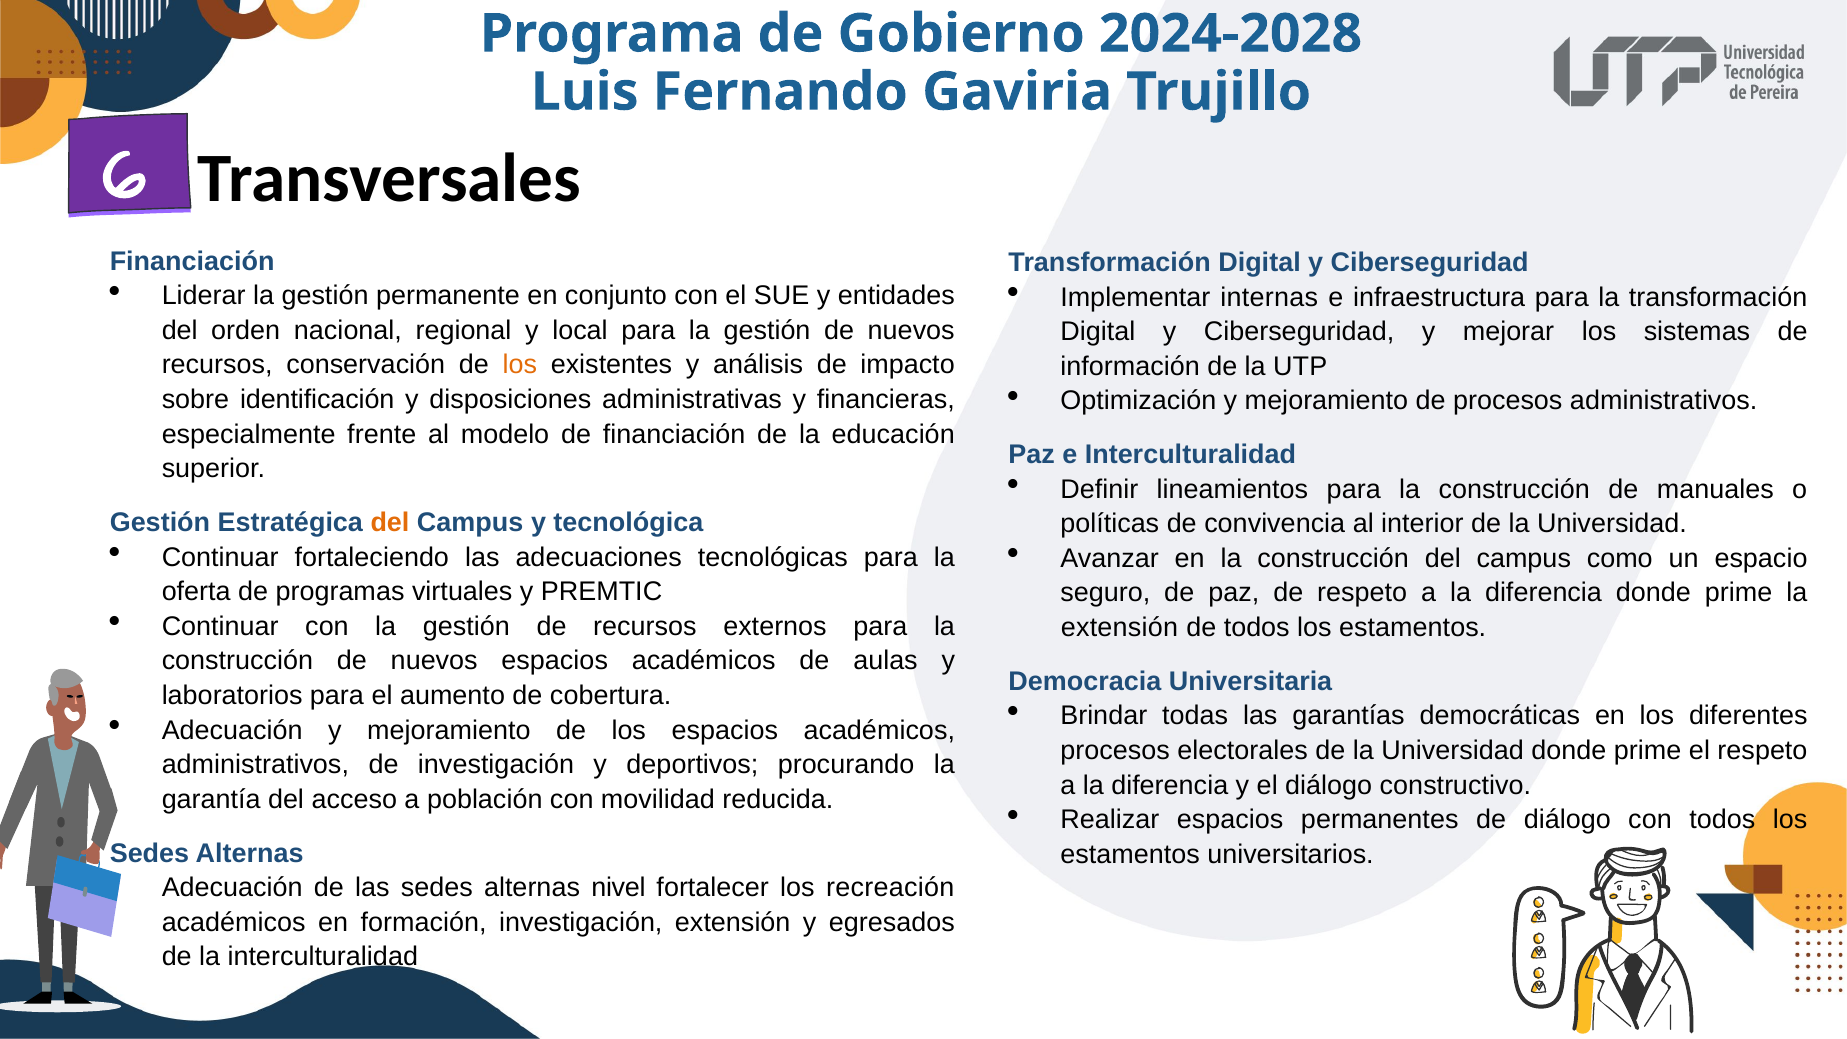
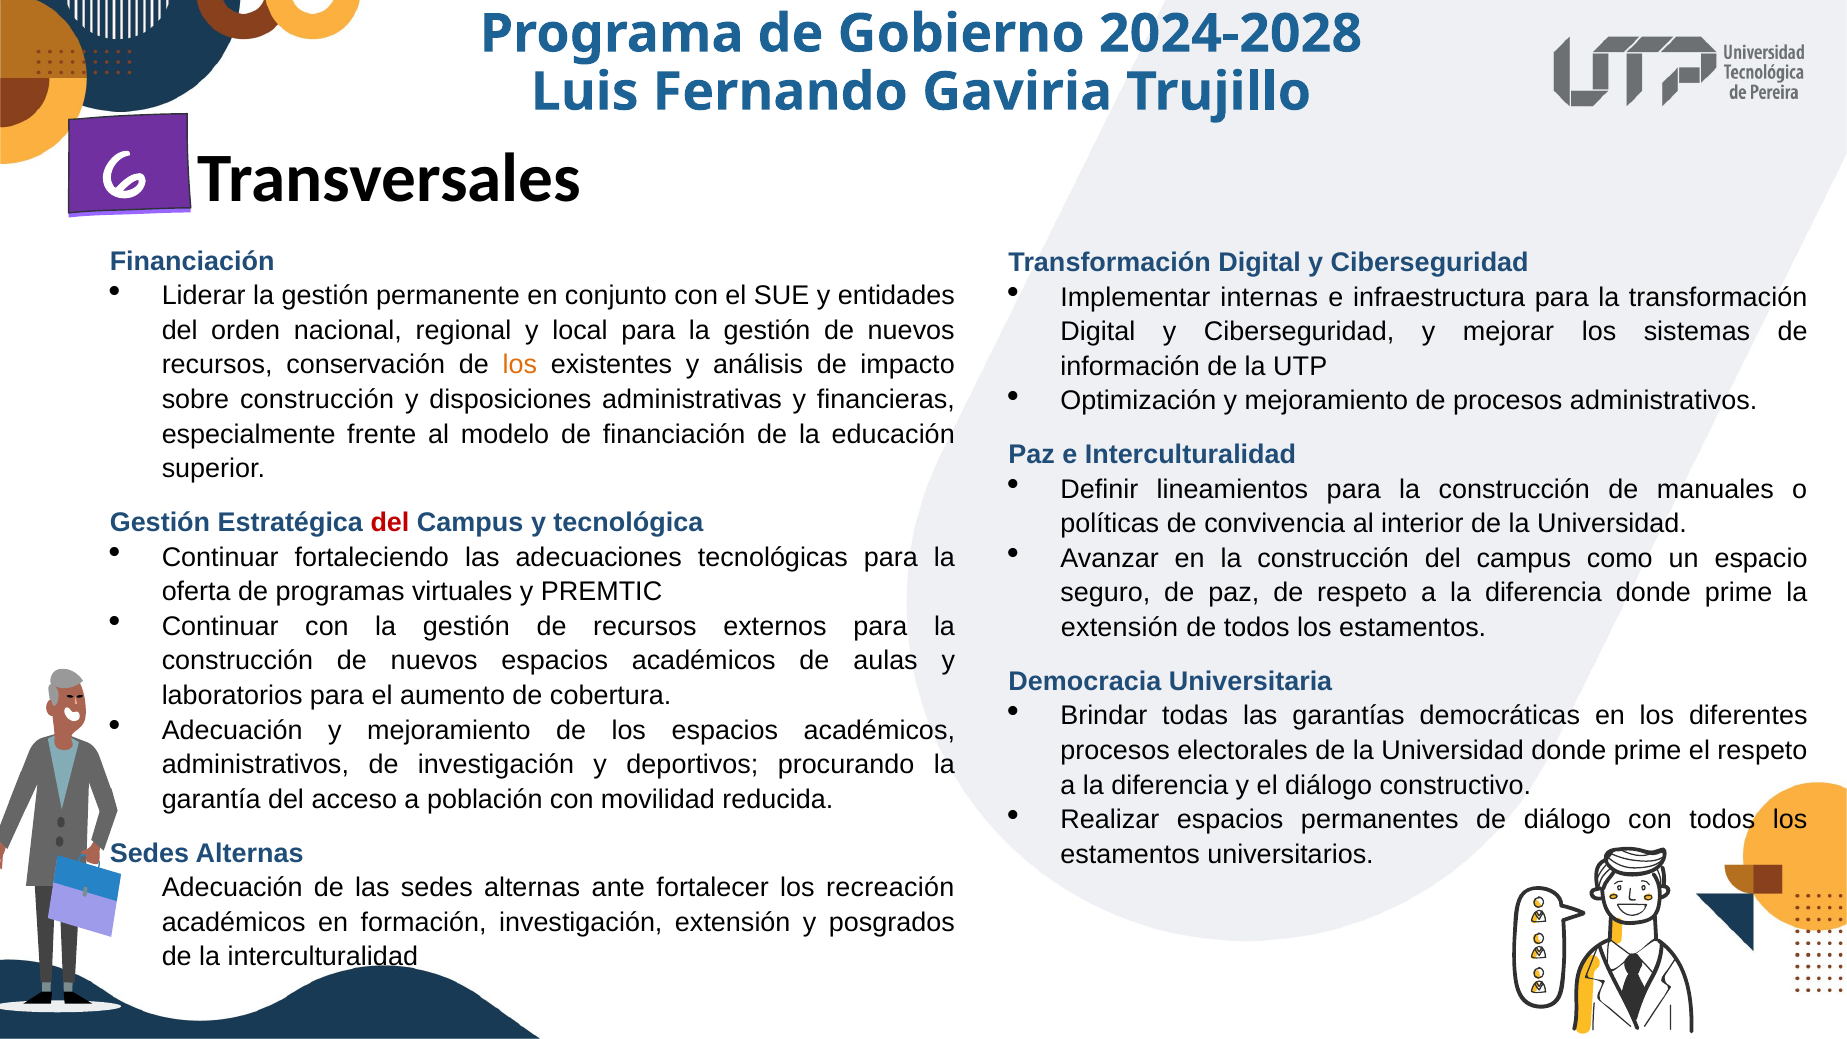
sobre identificación: identificación -> construcción (317, 400)
del colour: orange -> red (390, 523)
nivel: nivel -> ante (618, 888)
egresados: egresados -> posgrados (892, 922)
